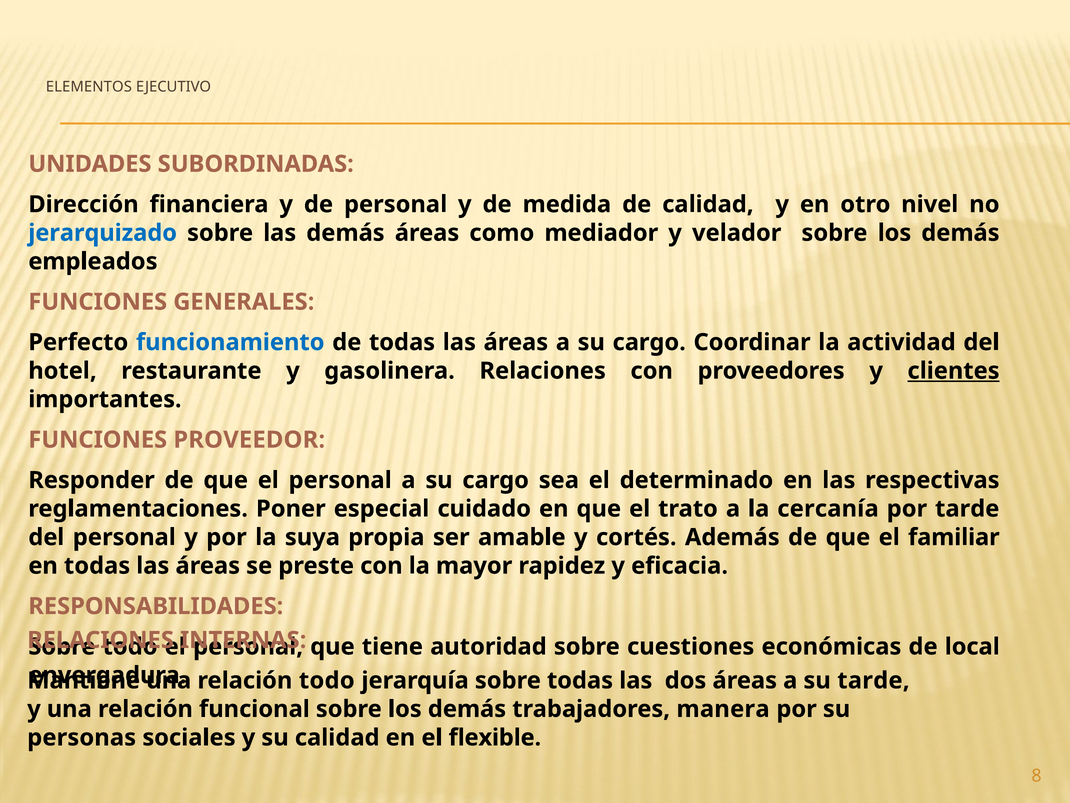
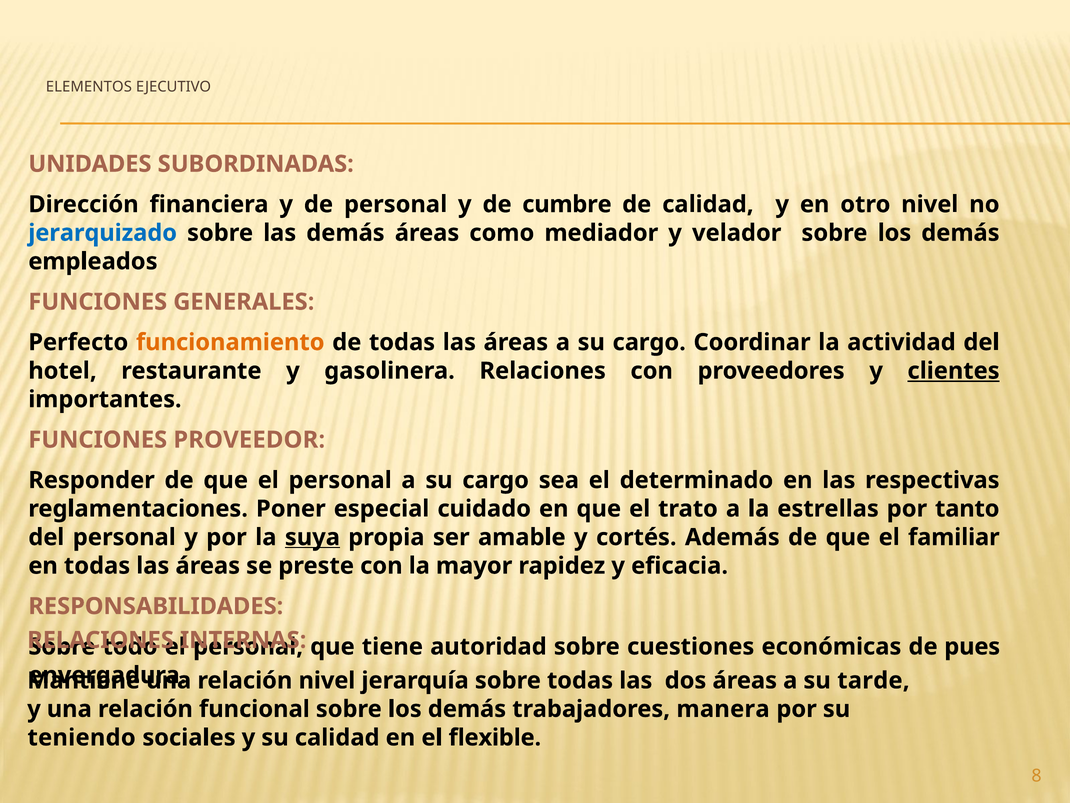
medida: medida -> cumbre (567, 204)
funcionamiento colour: blue -> orange (230, 342)
cercanía: cercanía -> estrellas (828, 508)
por tarde: tarde -> tanto (967, 508)
suya underline: none -> present (312, 537)
local: local -> pues (972, 646)
relación todo: todo -> nivel (327, 680)
personas: personas -> teniendo (82, 737)
